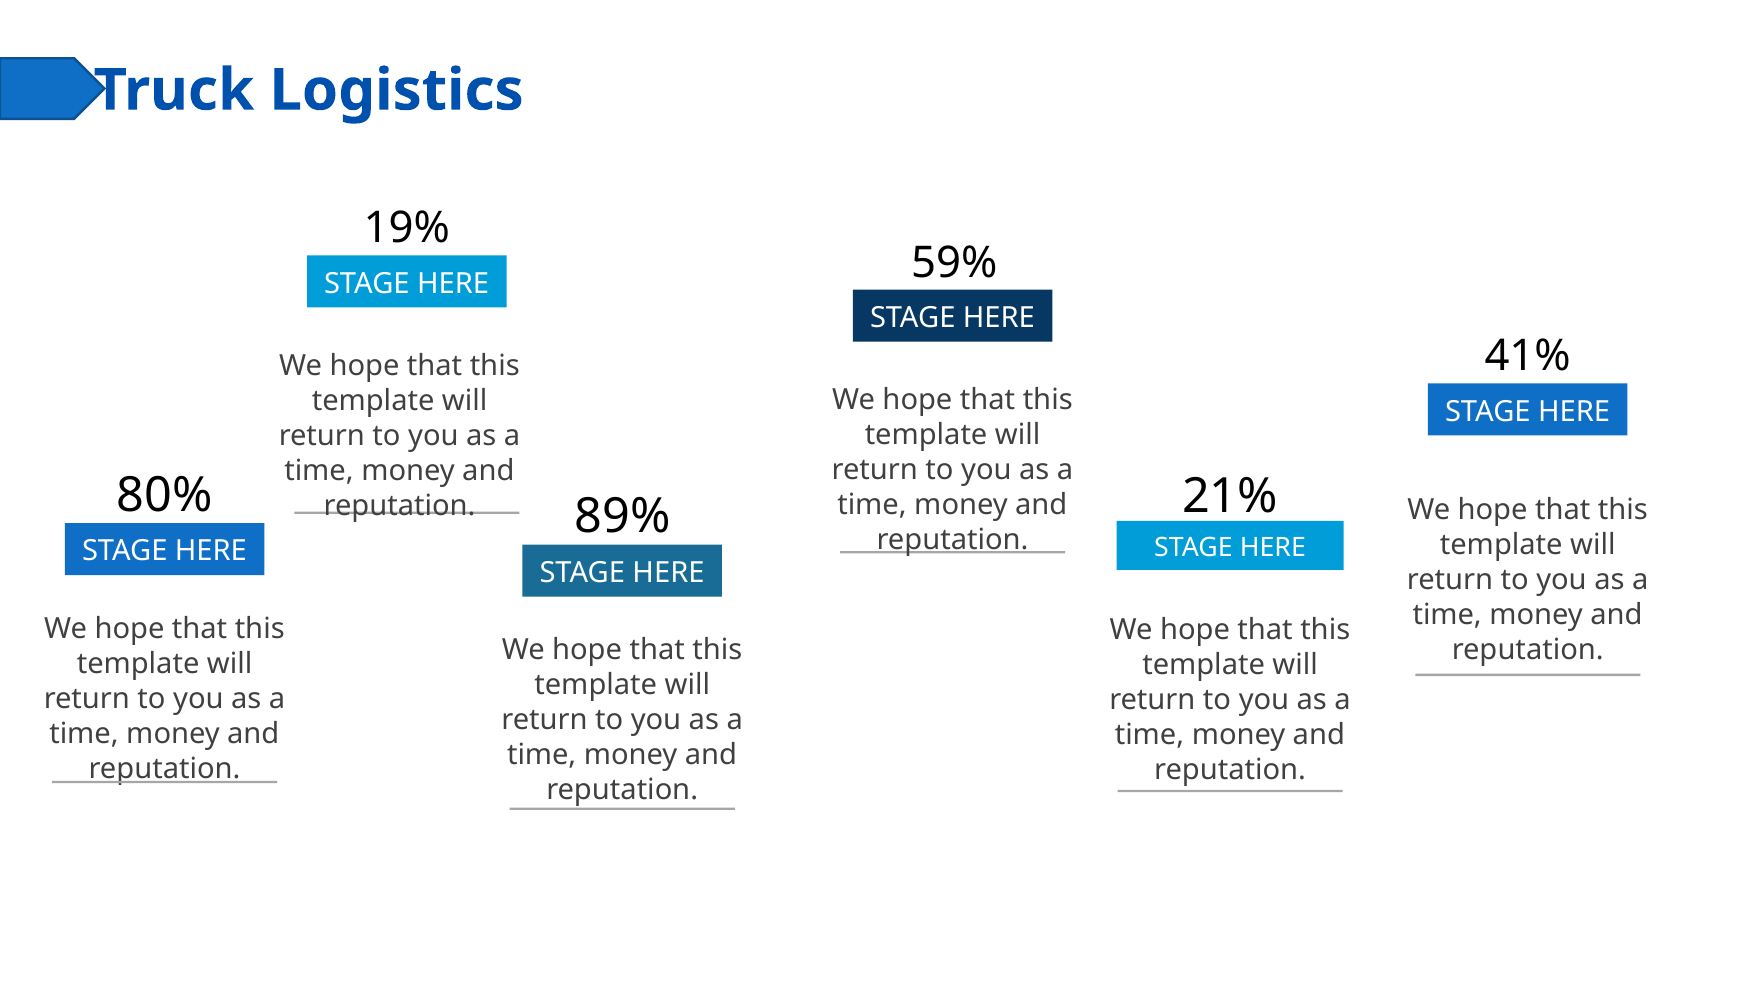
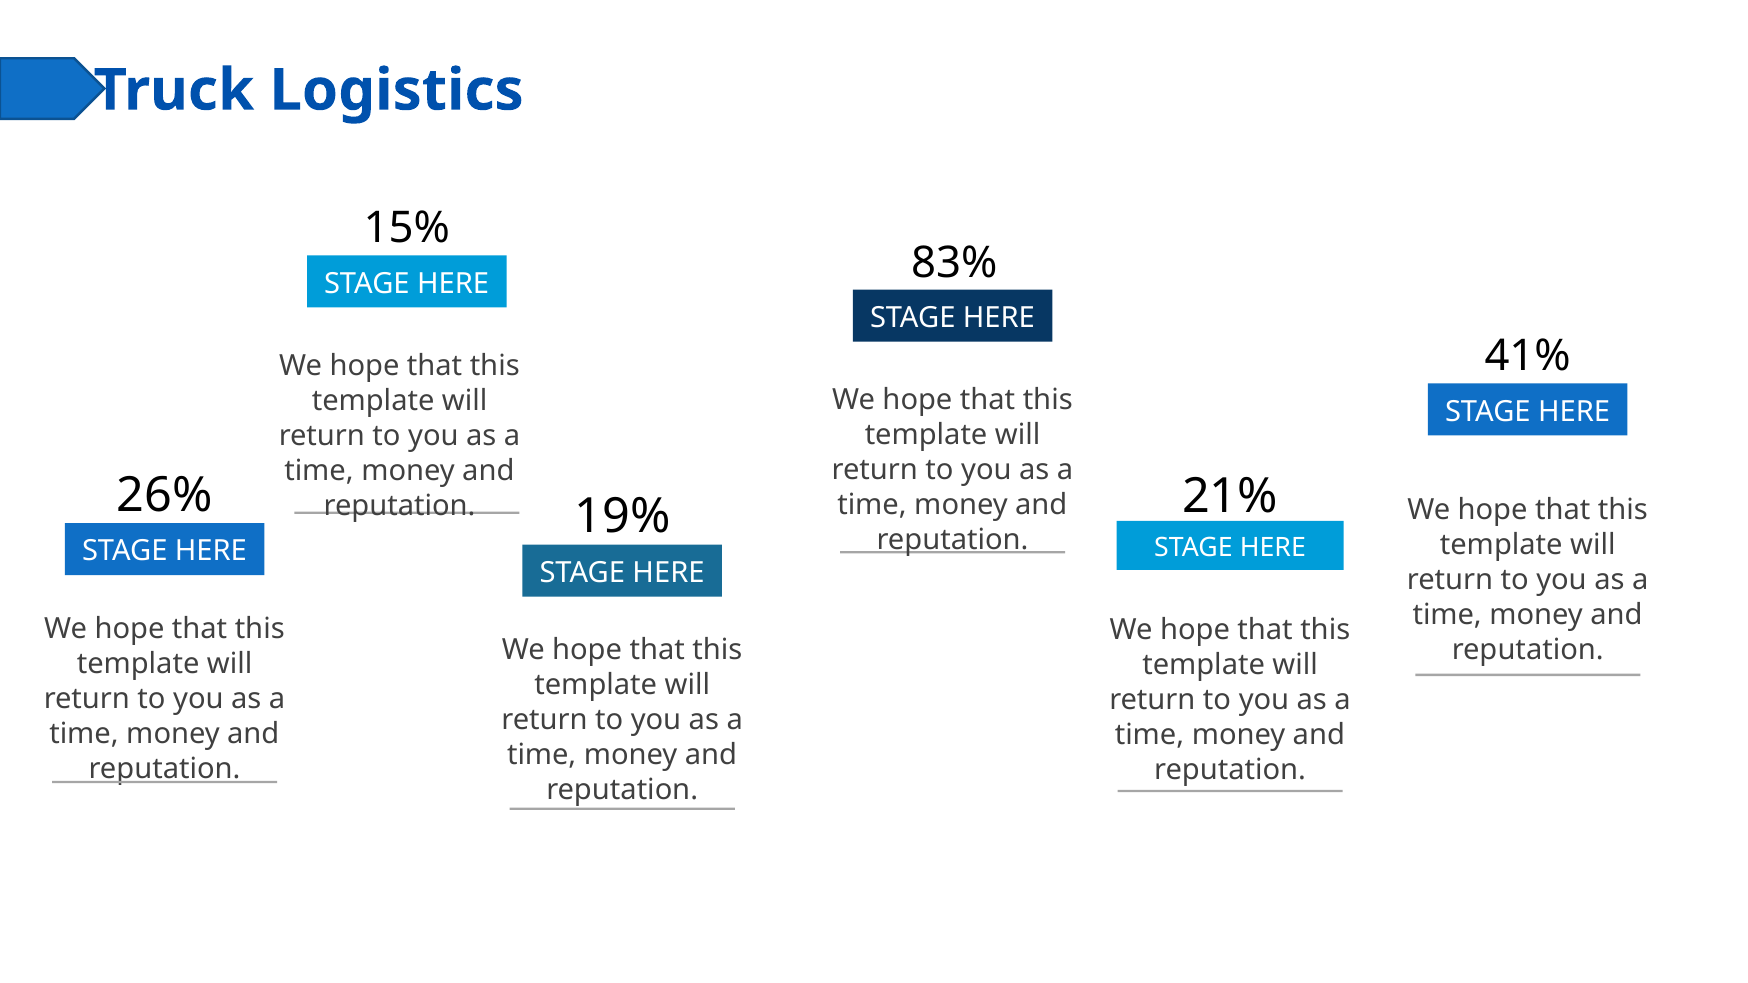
19%: 19% -> 15% (407, 228)
59%: 59% -> 83% (954, 263)
80%: 80% -> 26% (165, 495)
89%: 89% -> 19% (622, 517)
